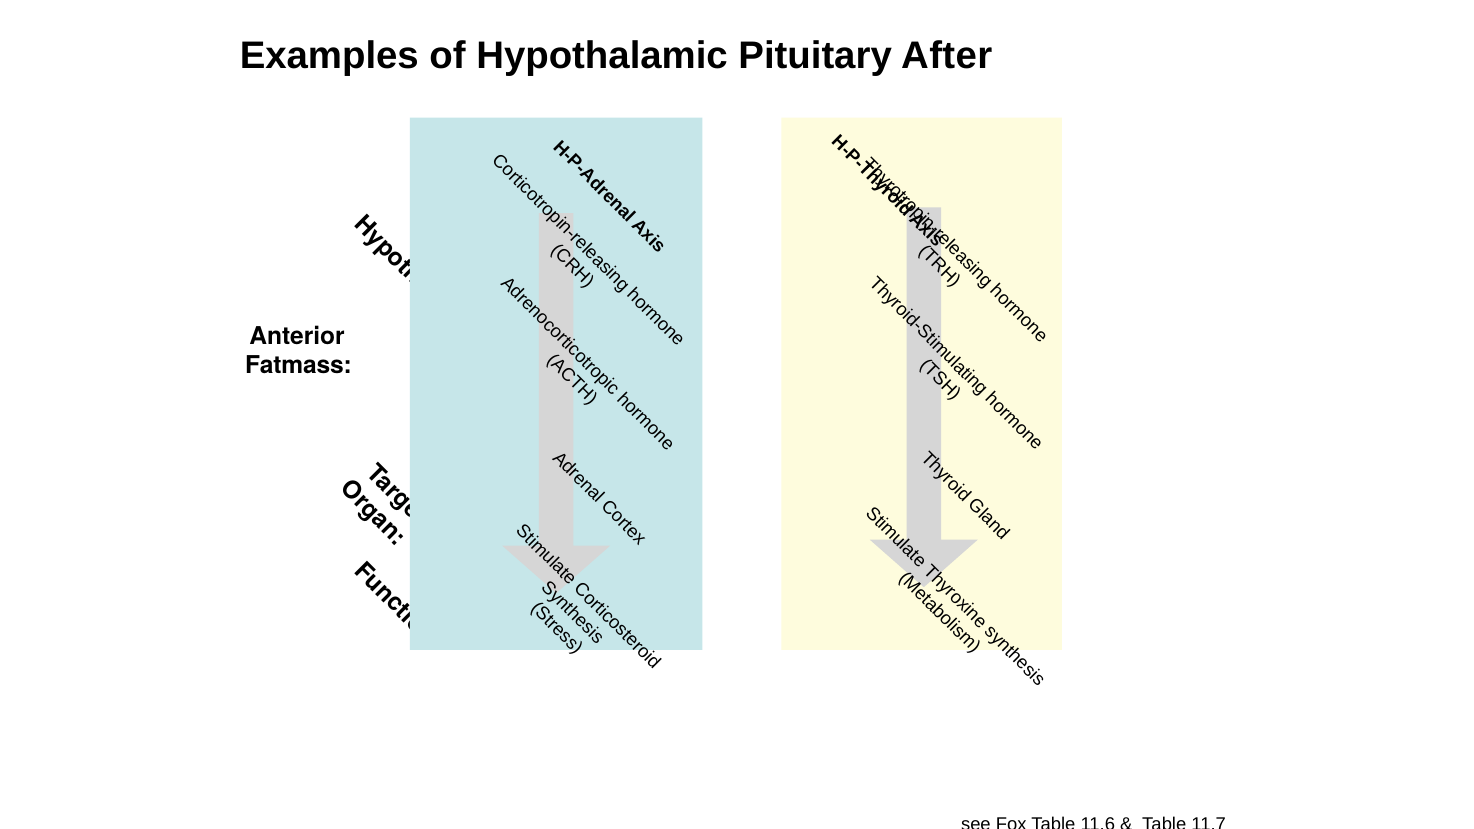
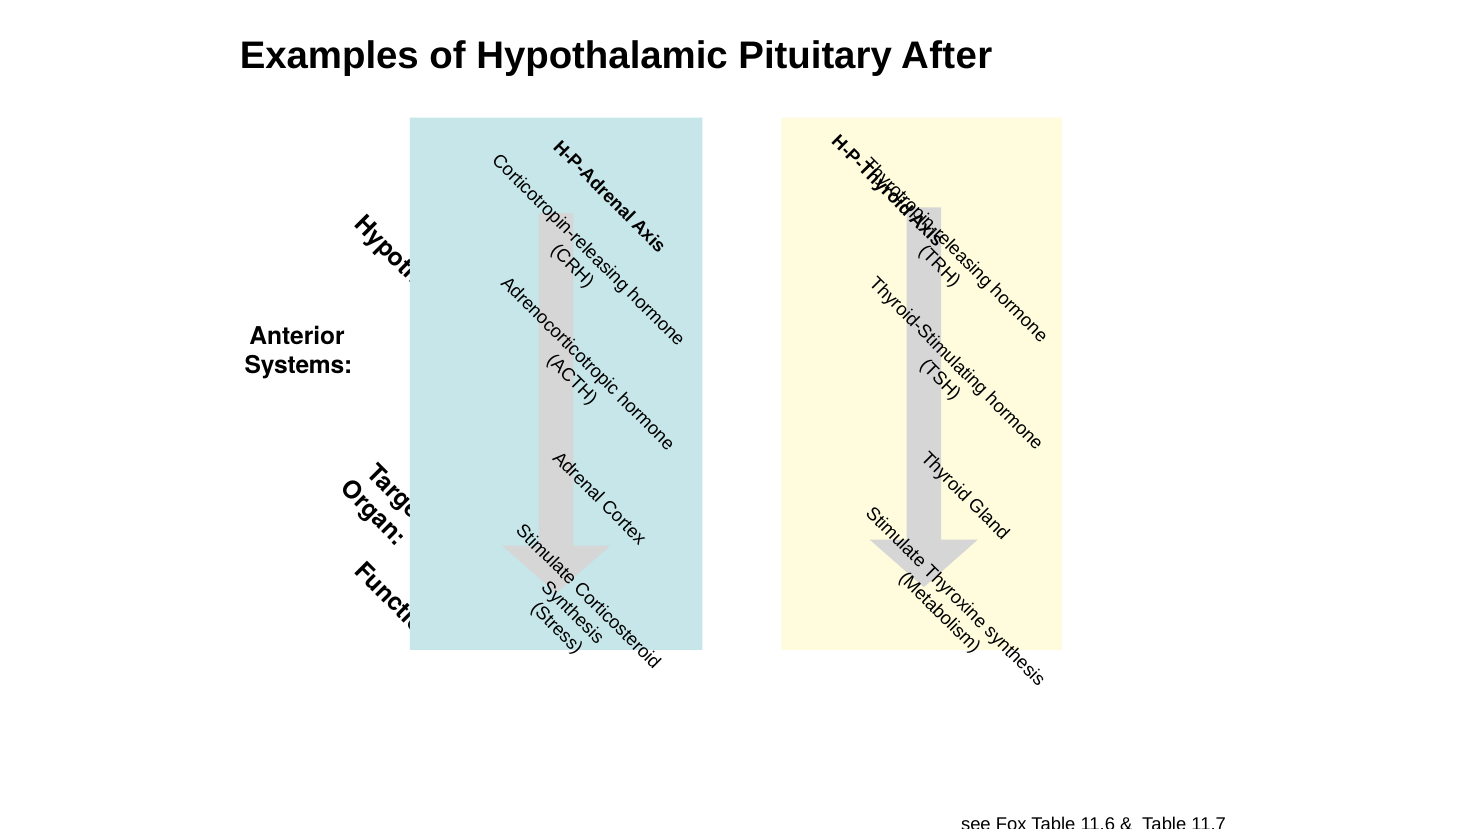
Fatmass: Fatmass -> Systems (298, 365)
